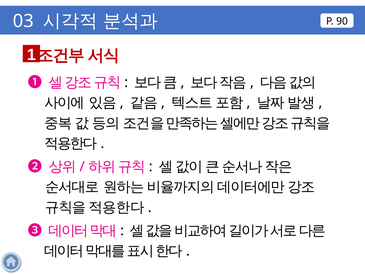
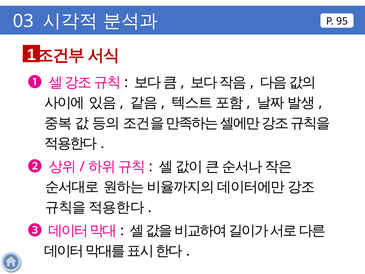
90: 90 -> 95 (342, 21)
